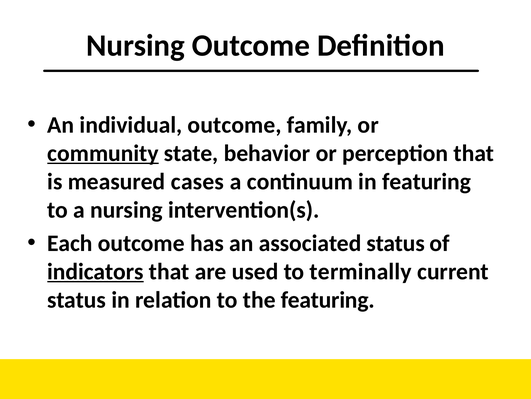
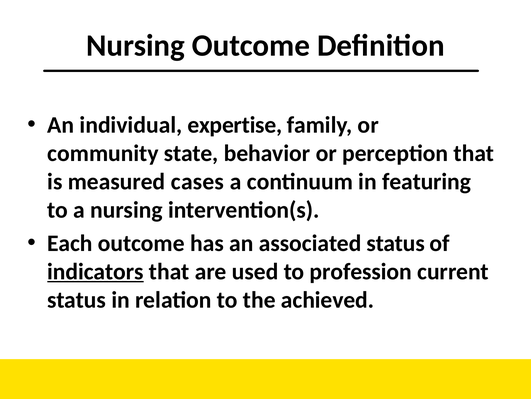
individual outcome: outcome -> expertise (235, 125)
community underline: present -> none (103, 153)
terminally: terminally -> profession (361, 271)
the featuring: featuring -> achieved (328, 299)
